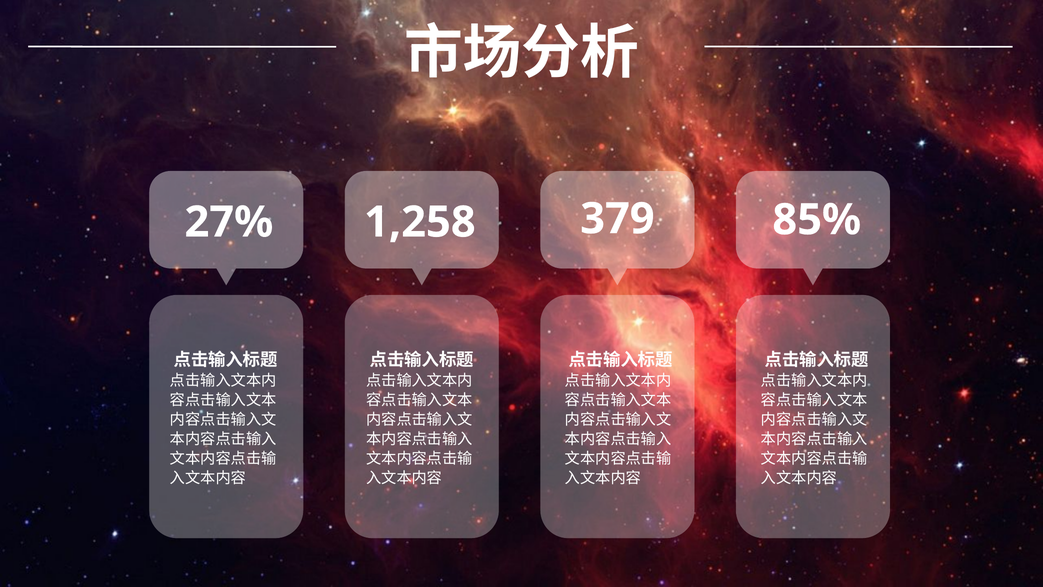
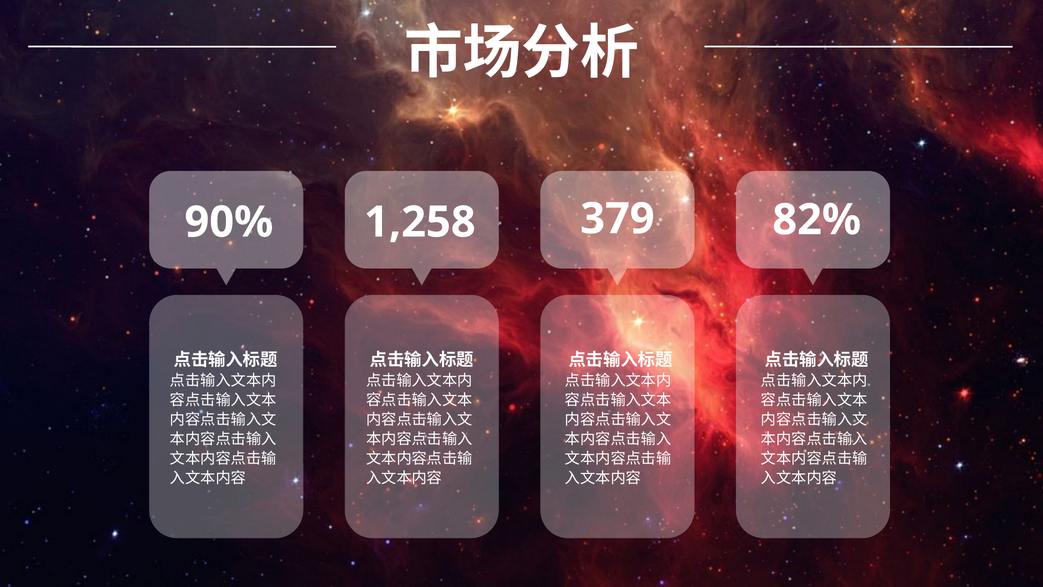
27%: 27% -> 90% (229, 222)
85%: 85% -> 82% (817, 220)
